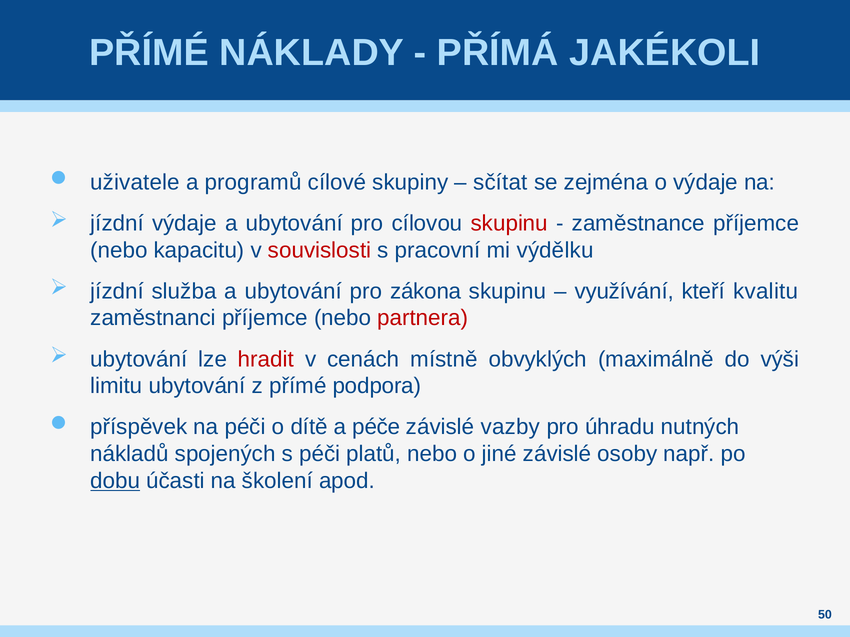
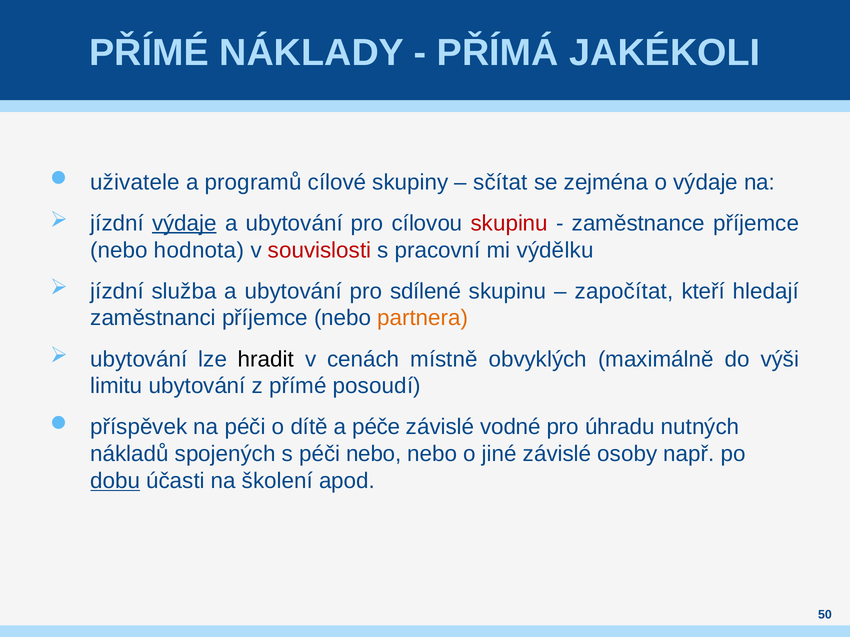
výdaje underline: none -> present (184, 223)
kapacitu: kapacitu -> hodnota (199, 250)
zákona: zákona -> sdílené (426, 291)
využívání: využívání -> započítat (624, 291)
kvalitu: kvalitu -> hledají (766, 291)
partnera colour: red -> orange (423, 318)
hradit colour: red -> black (266, 359)
podpora: podpora -> posoudí (377, 386)
vazby: vazby -> vodné (511, 427)
péči platů: platů -> nebo (374, 454)
